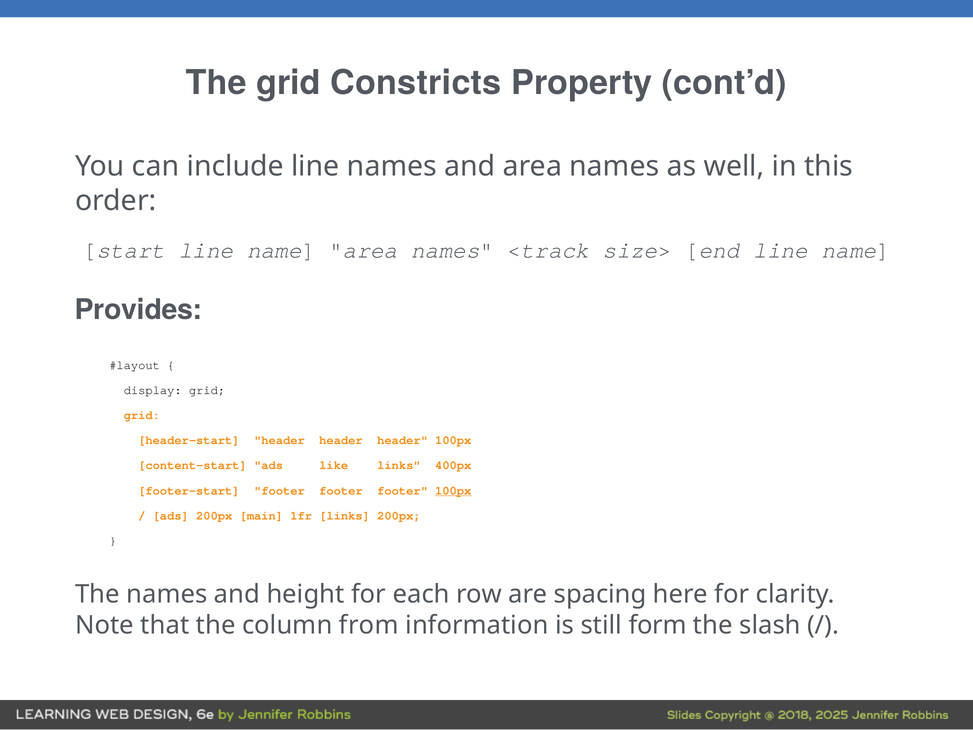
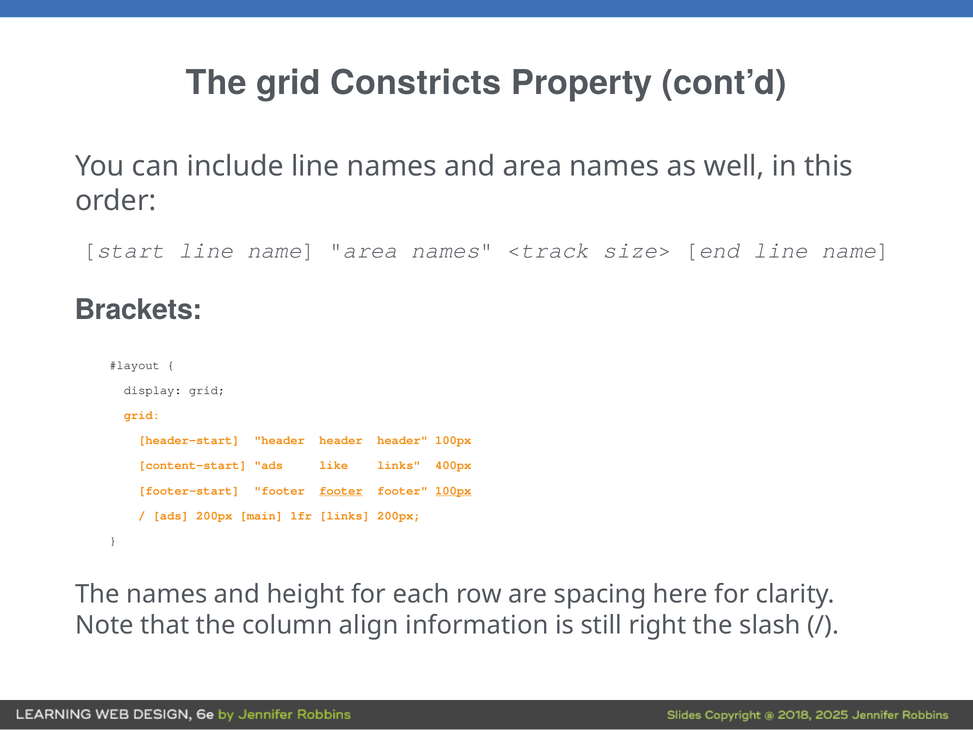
Provides: Provides -> Brackets (138, 310)
footer underline: none -> present (341, 490)
from: from -> align (369, 625)
form: form -> right (658, 625)
